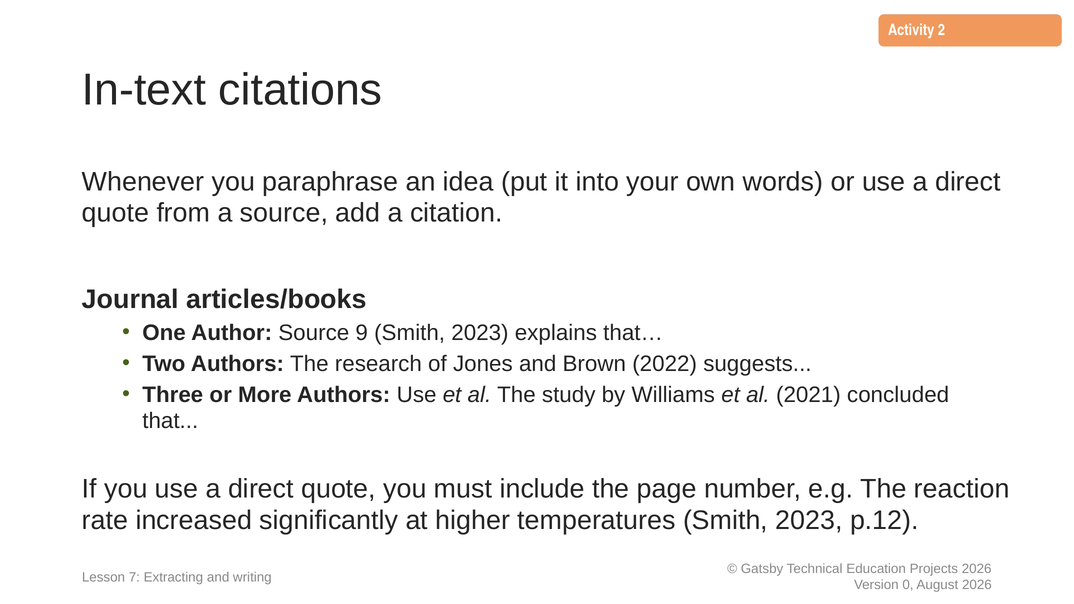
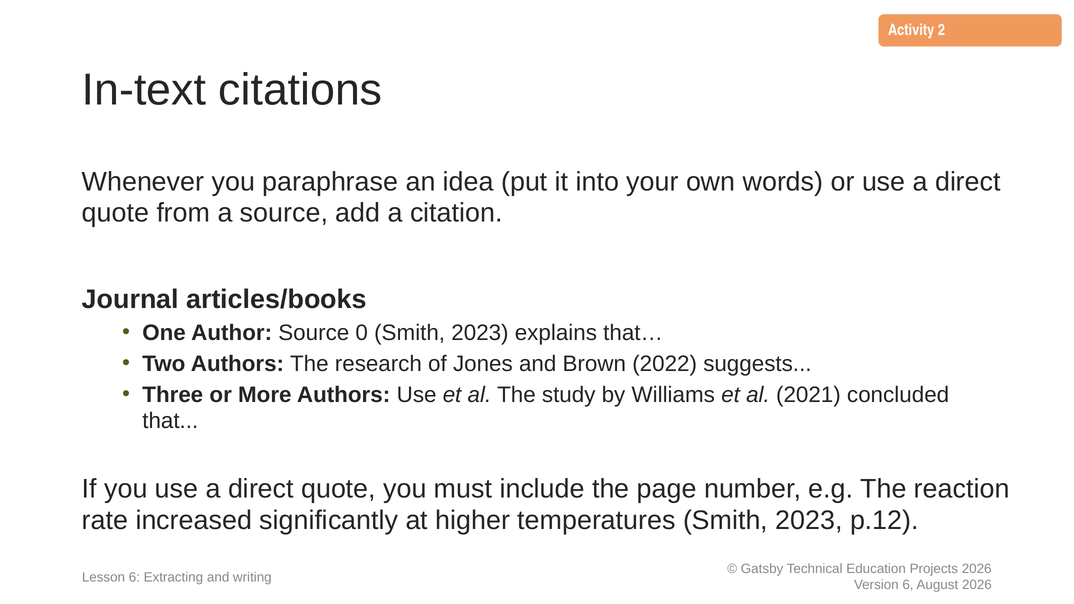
9: 9 -> 0 (362, 333)
Lesson 7: 7 -> 6 (134, 578)
0: 0 -> 6 (908, 585)
